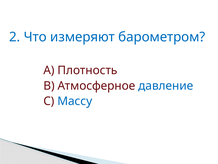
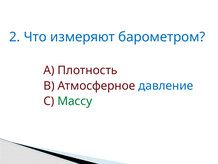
Массу colour: blue -> green (75, 101)
